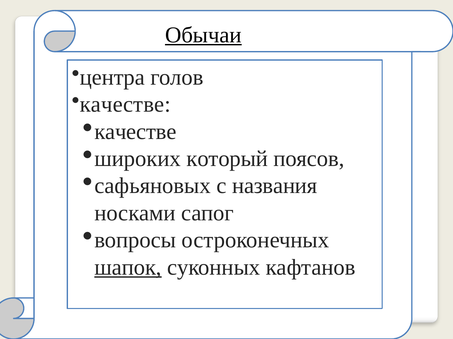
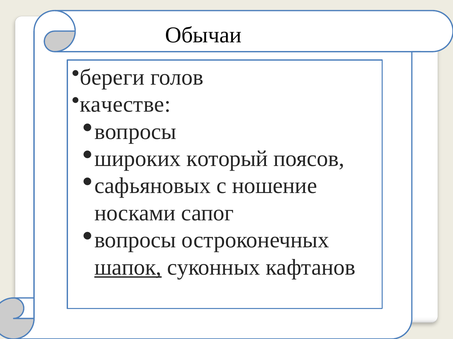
Обычаи underline: present -> none (203, 35)
центра: центра -> береги (112, 78)
качестве: качестве -> вопросы (135, 132)
названия: названия -> ношение (275, 186)
